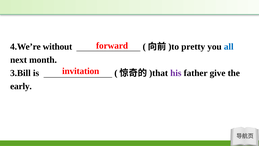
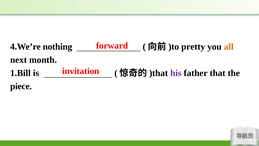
without: without -> nothing (57, 47)
all colour: blue -> orange (229, 47)
3.Bill: 3.Bill -> 1.Bill (20, 73)
give: give -> that (218, 73)
early: early -> piece (21, 86)
